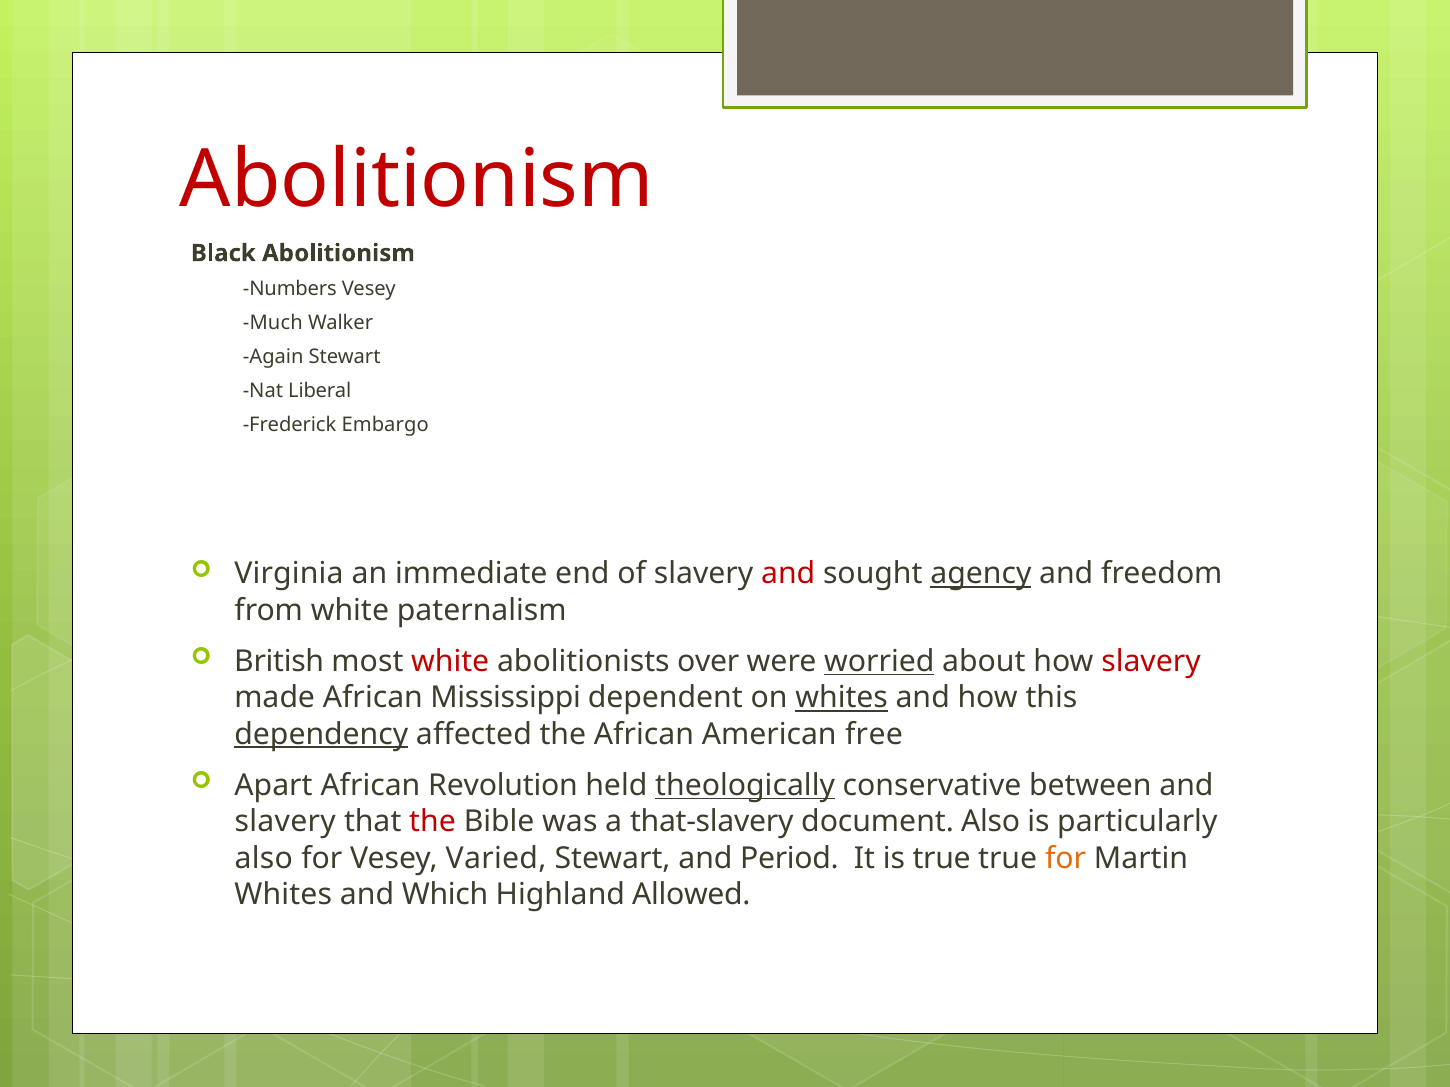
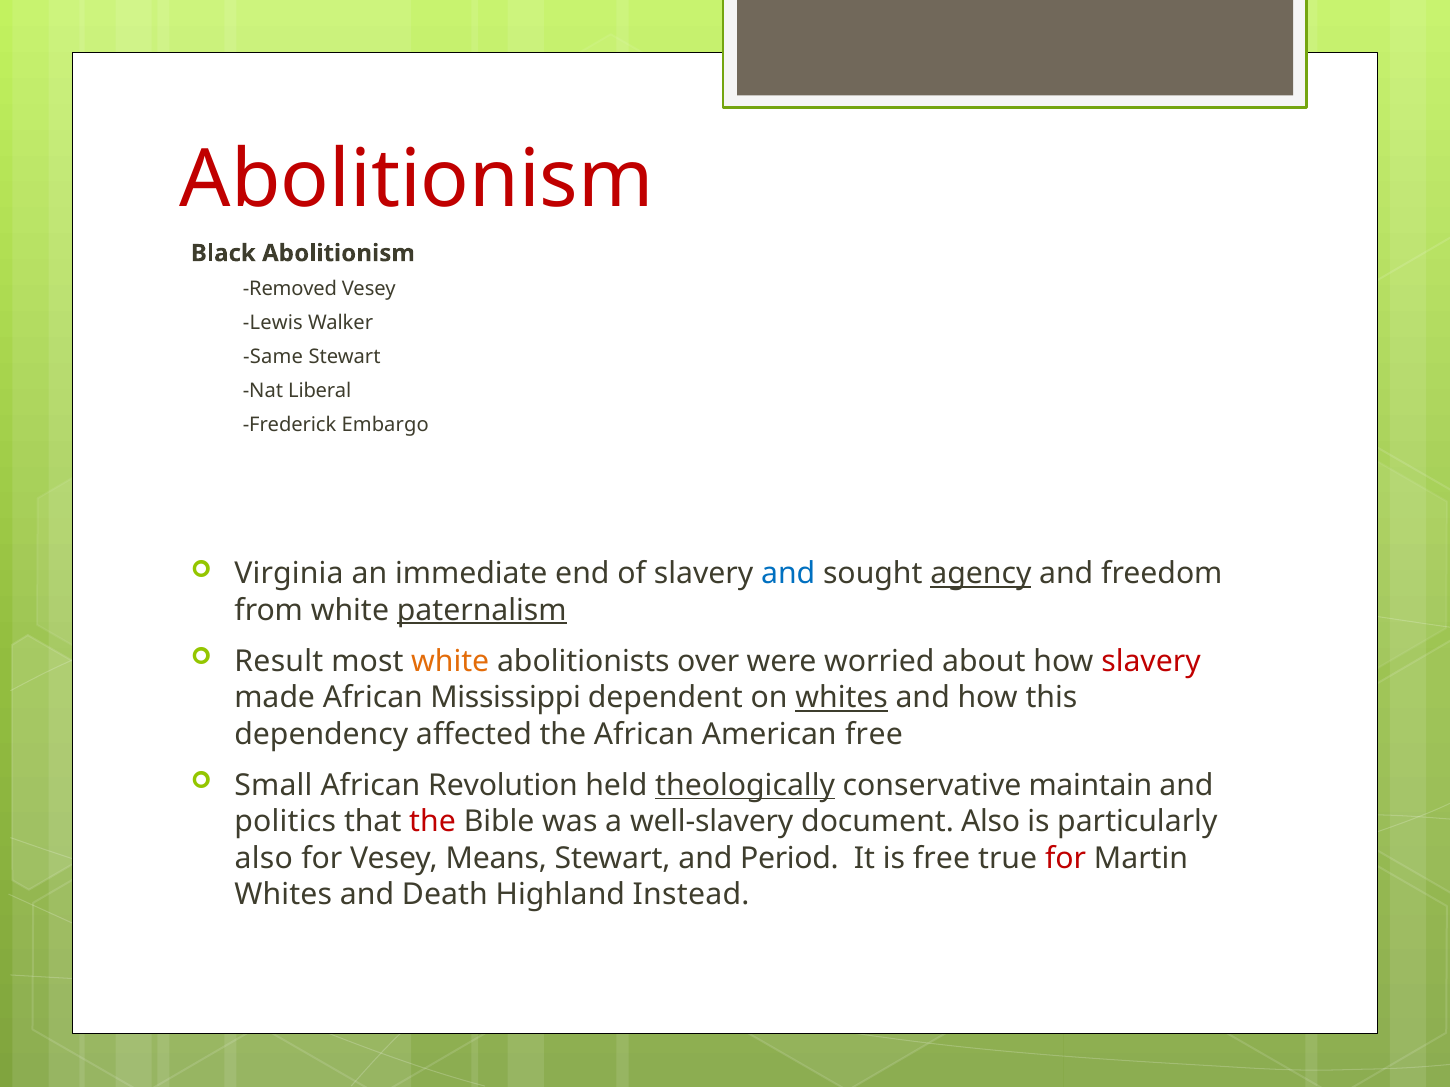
Numbers: Numbers -> Removed (290, 289)
Much: Much -> Lewis (273, 323)
Again: Again -> Same (273, 357)
and colour: red -> blue (788, 574)
paternalism underline: none -> present (482, 610)
British: British -> Result (279, 662)
white colour: red -> orange (450, 662)
worried underline: present -> none (879, 662)
dependency underline: present -> none (321, 734)
Apart: Apart -> Small (273, 786)
between: between -> maintain (1090, 786)
slavery: slavery -> politics (285, 822)
that-slavery: that-slavery -> well-slavery (712, 822)
Varied: Varied -> Means (496, 858)
is true: true -> free (941, 858)
for colour: orange -> red (1066, 858)
Which: Which -> Death (445, 895)
Allowed: Allowed -> Instead (691, 895)
